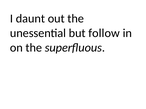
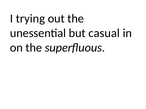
daunt: daunt -> trying (30, 19)
follow: follow -> casual (104, 33)
